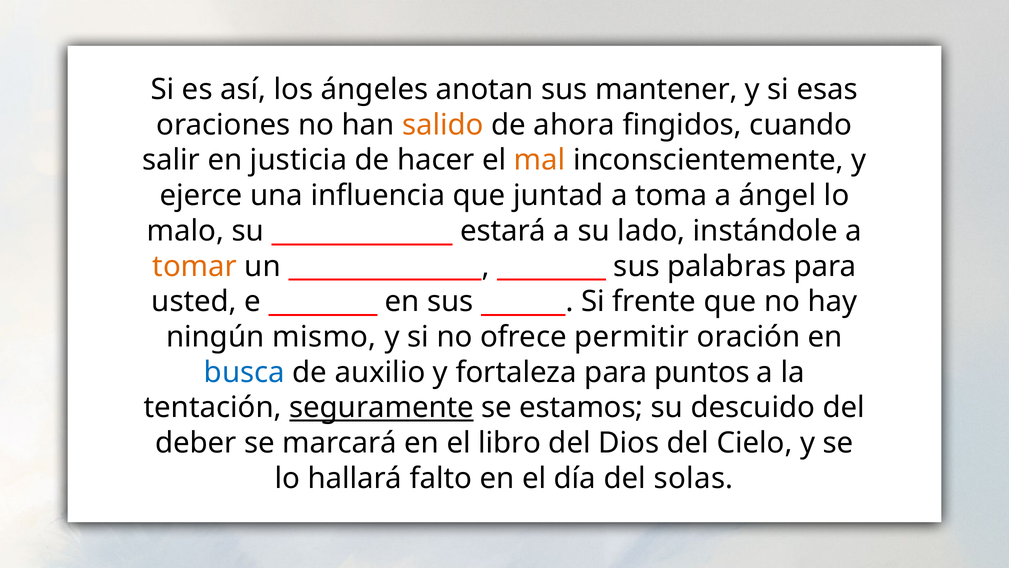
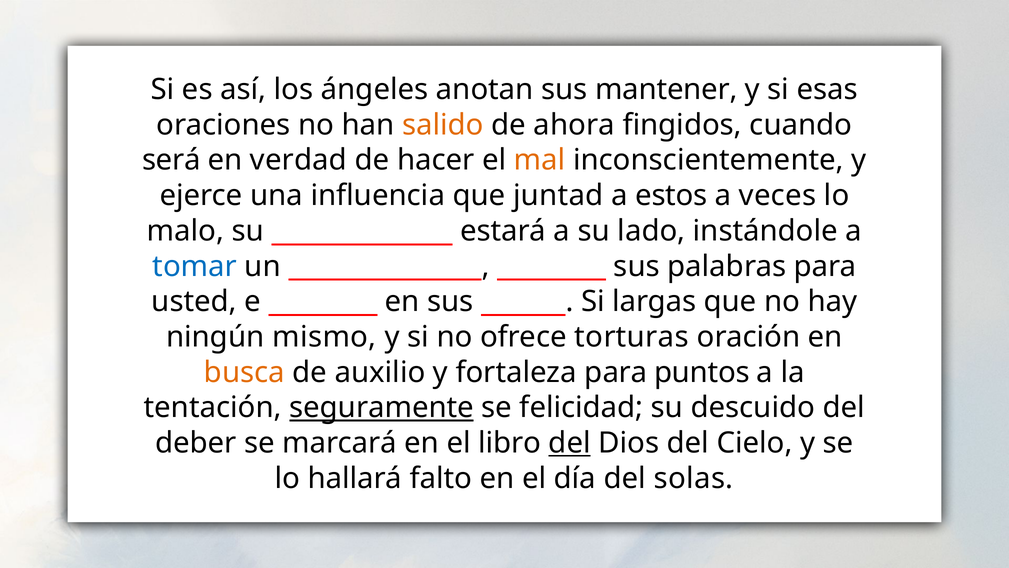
salir: salir -> será (171, 160)
justicia: justicia -> verdad (298, 160)
toma: toma -> estos (671, 195)
ángel: ángel -> veces (777, 195)
tomar colour: orange -> blue (195, 266)
frente: frente -> largas (654, 301)
permitir: permitir -> torturas (632, 337)
busca colour: blue -> orange (244, 372)
estamos: estamos -> felicidad (581, 407)
del underline: none -> present (570, 443)
